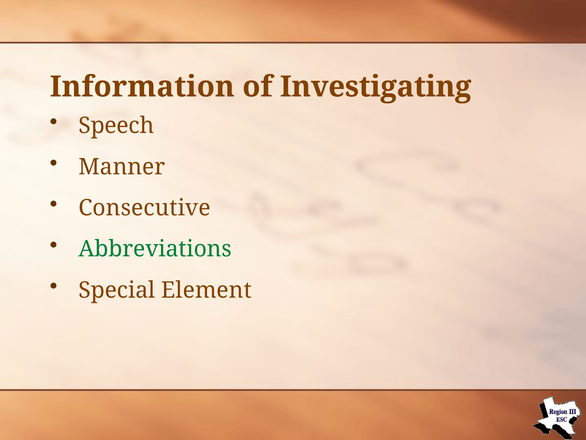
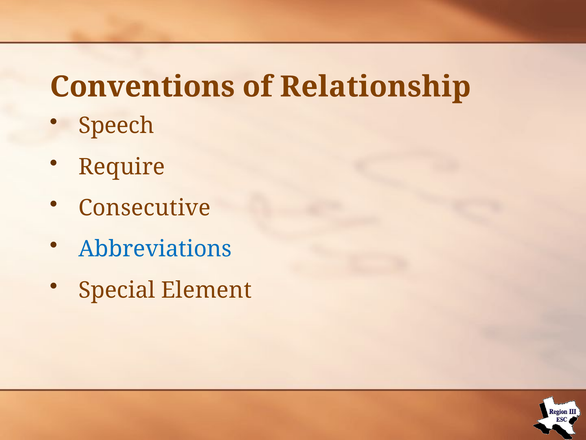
Information: Information -> Conventions (142, 87)
Investigating: Investigating -> Relationship (375, 87)
Manner: Manner -> Require (122, 167)
Abbreviations colour: green -> blue (155, 249)
